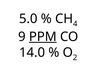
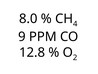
5.0: 5.0 -> 8.0 (28, 19)
PPM underline: present -> none (43, 36)
14.0: 14.0 -> 12.8 (32, 52)
